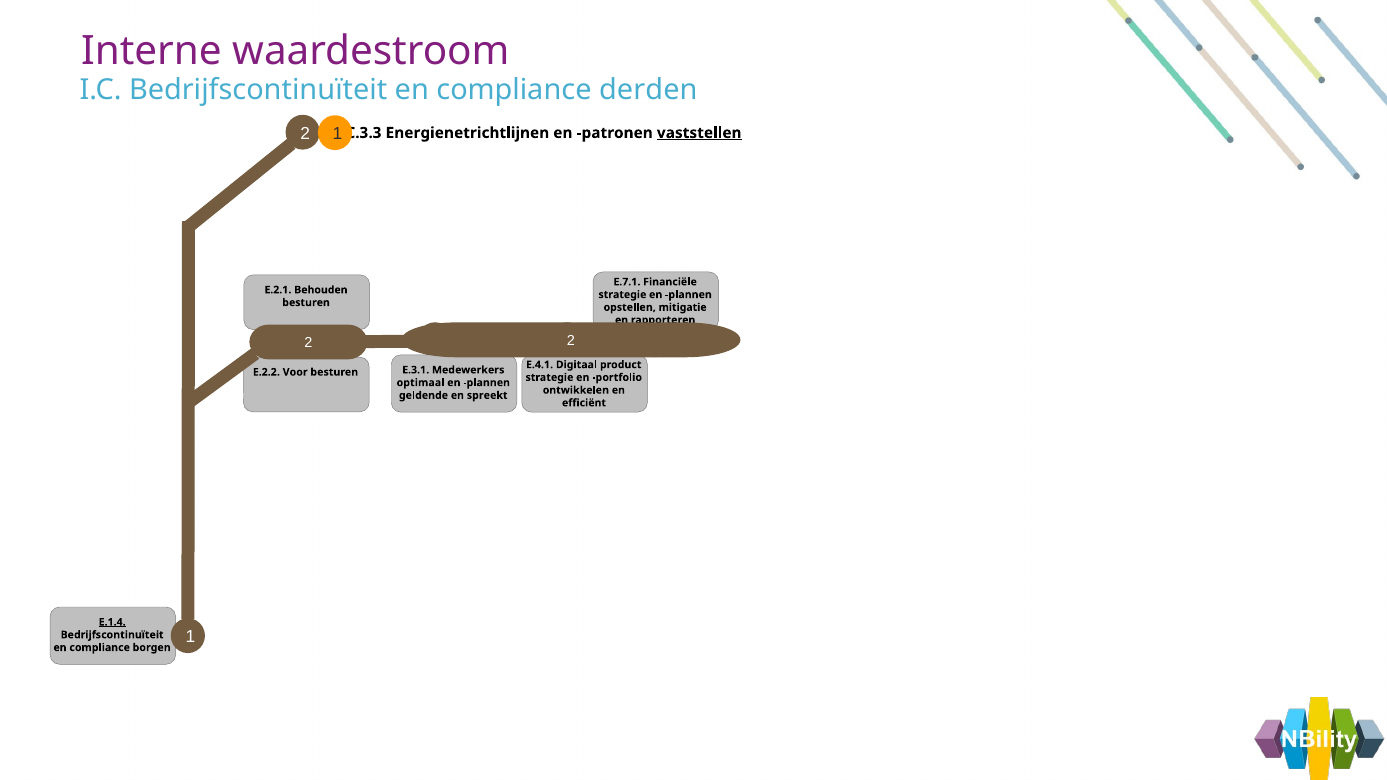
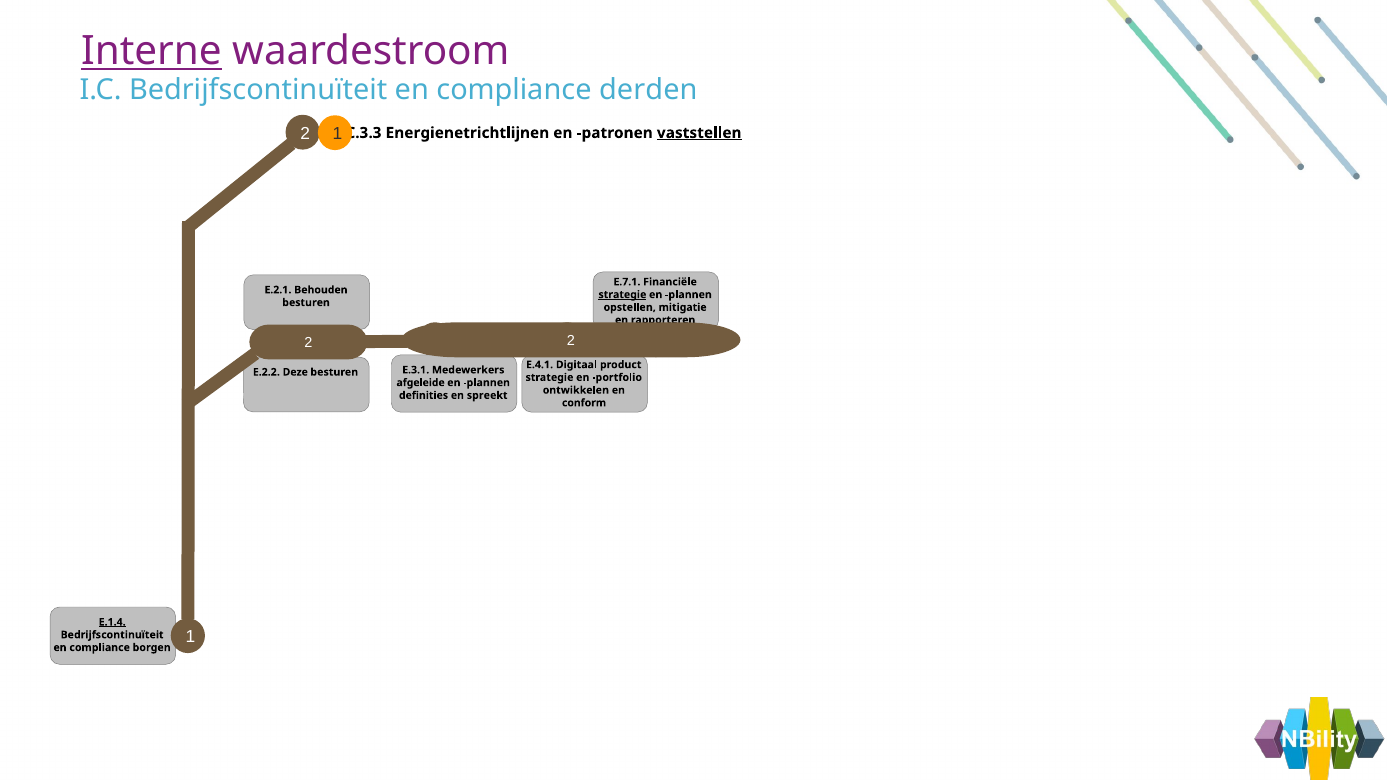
Interne underline: none -> present (151, 51)
strategie underline: none -> present (622, 295)
Voor: Voor -> Deze (295, 372)
optimaal: optimaal -> afgeleide (421, 383)
geldende: geldende -> definities (424, 395)
efficiënt: efficiënt -> conform (584, 403)
